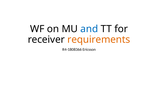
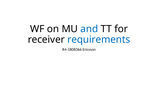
requirements colour: orange -> blue (99, 39)
